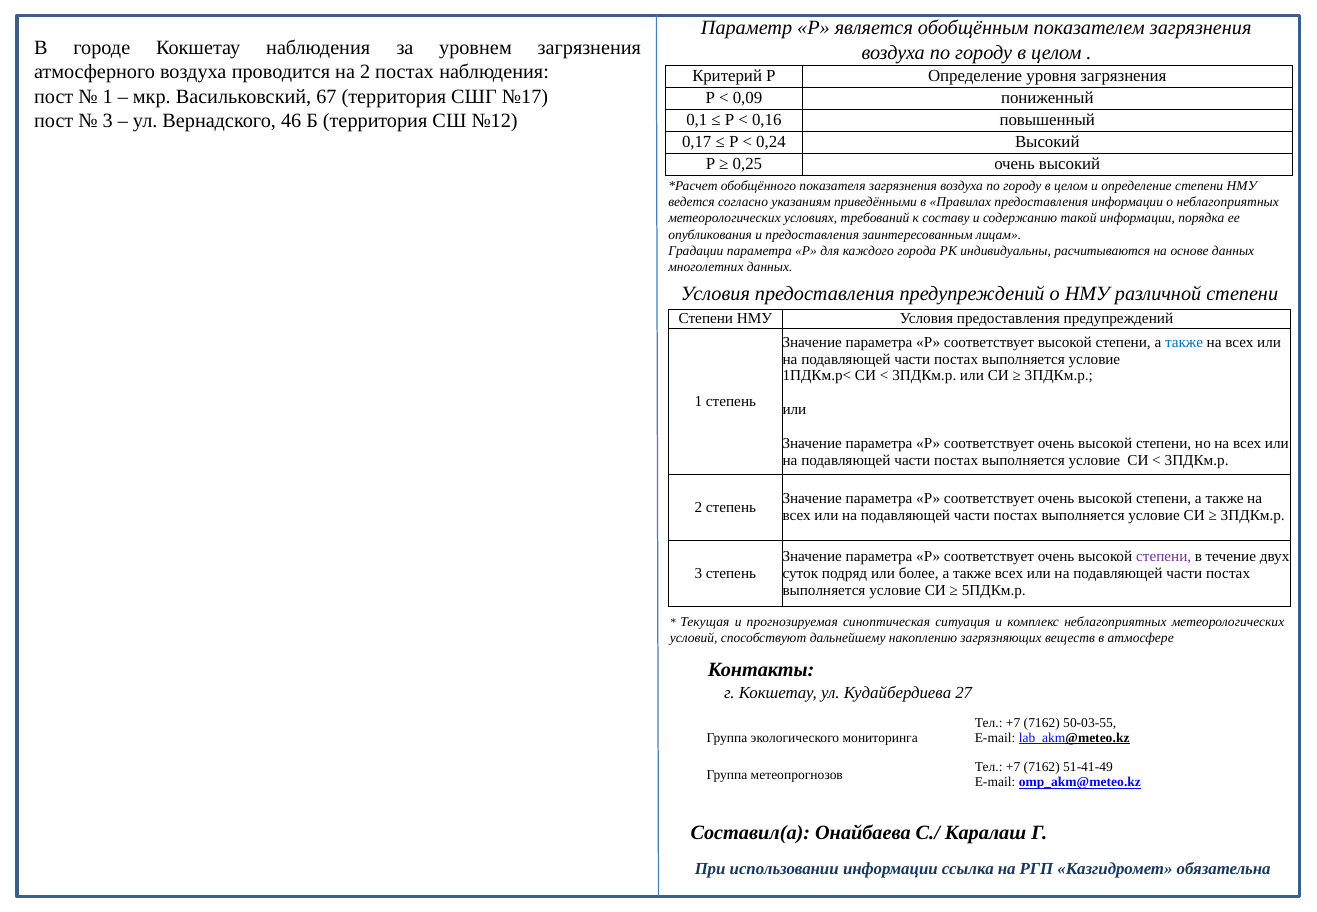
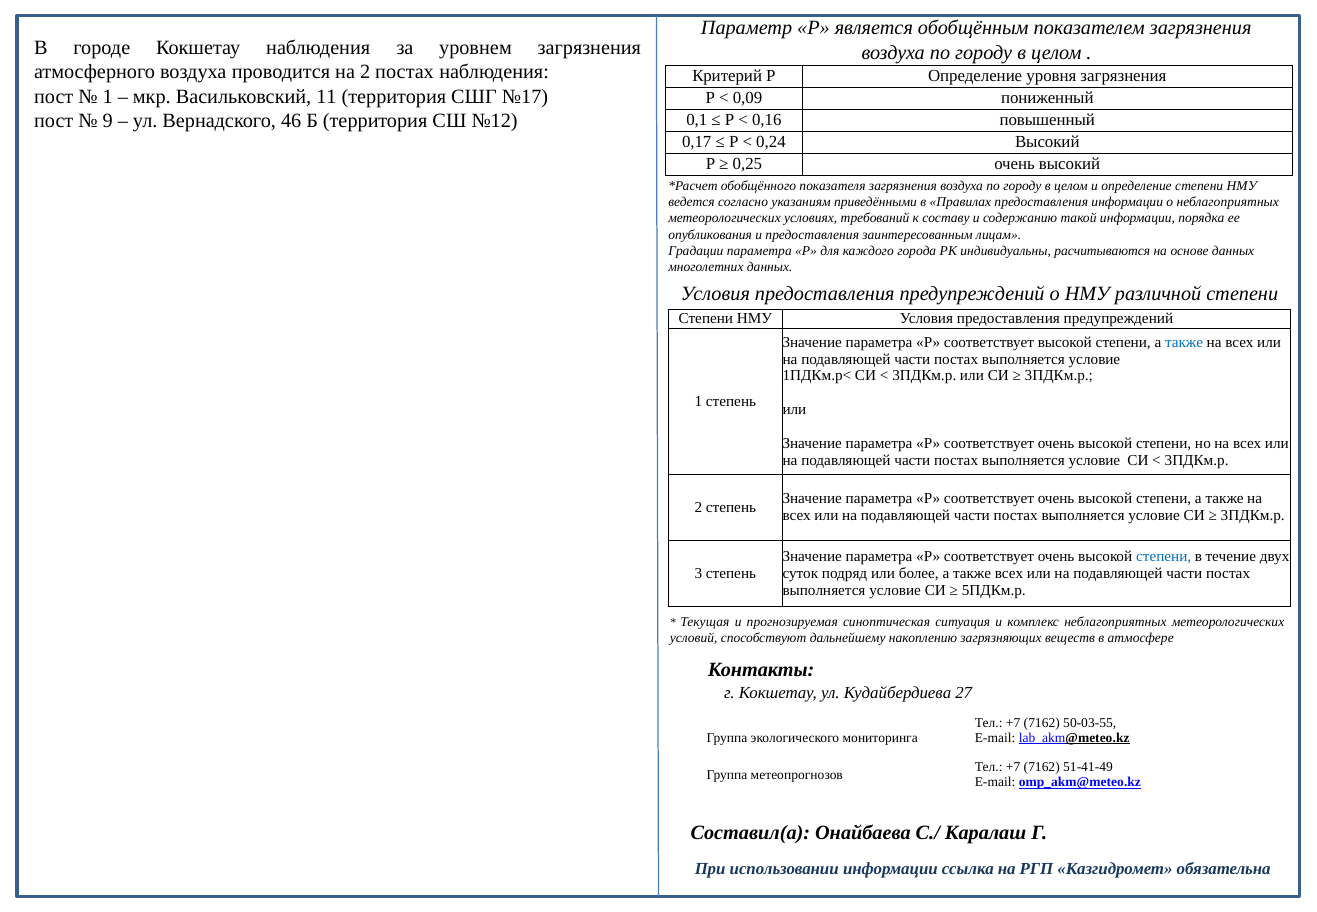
67: 67 -> 11 (326, 97)
3: 3 -> 9 (108, 121)
степени colour: purple -> blue (1164, 556)
